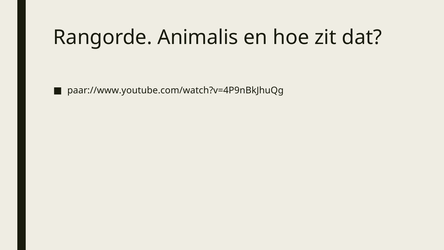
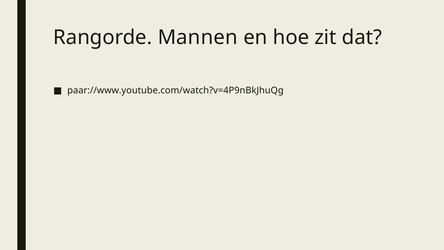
Animalis: Animalis -> Mannen (198, 37)
